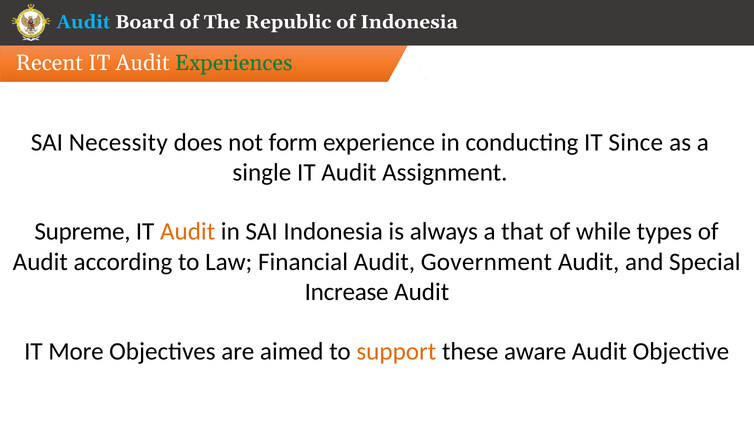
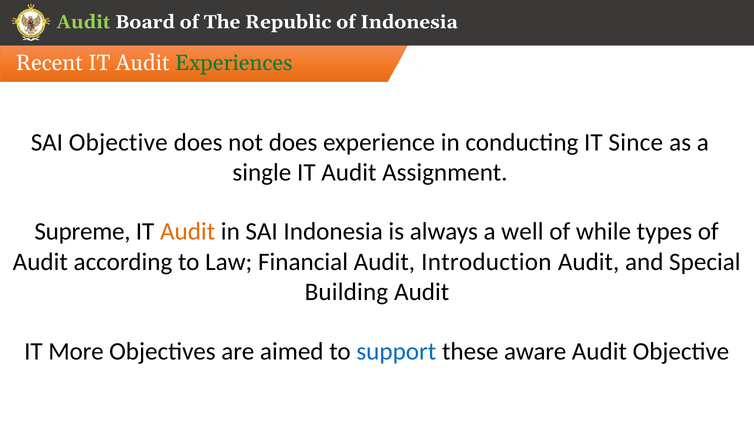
Audit colour: light blue -> light green (83, 22)
SAI Necessity: Necessity -> Objective (118, 142)
not form: form -> does (293, 142)
that: that -> well (522, 232)
Government: Government -> Introduction (486, 262)
Increase: Increase -> Building (346, 292)
support colour: orange -> blue (396, 351)
